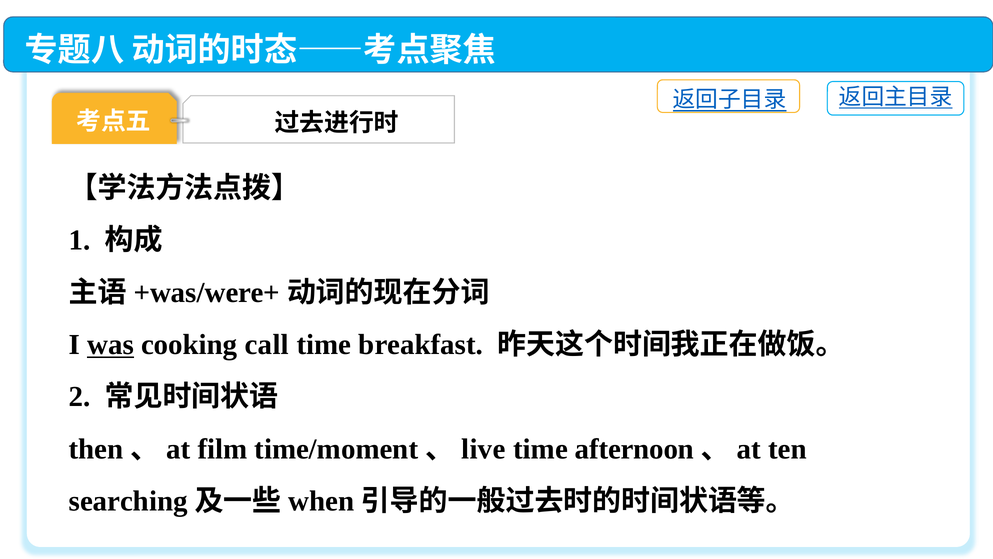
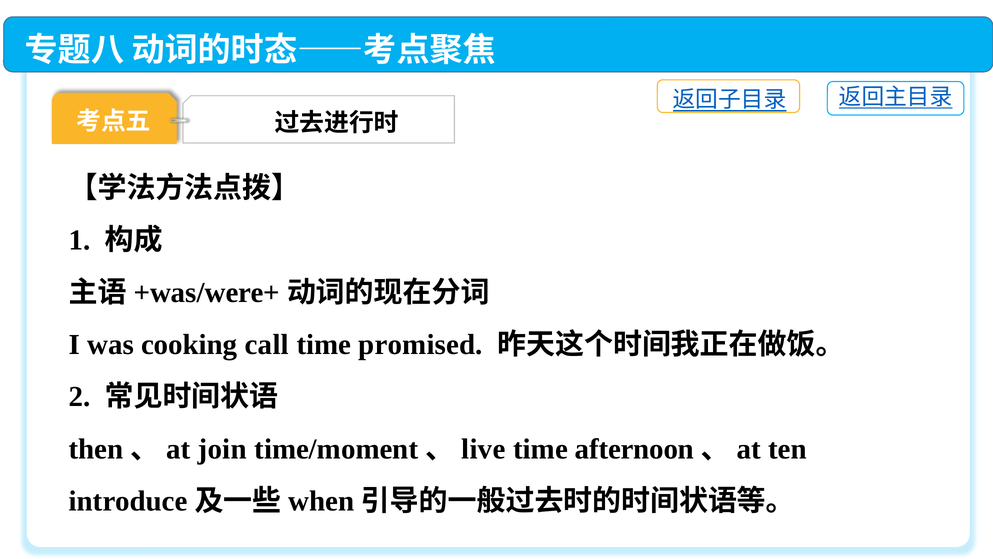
was underline: present -> none (111, 344)
breakfast: breakfast -> promised (421, 344)
film: film -> join (222, 449)
searching: searching -> introduce (128, 501)
